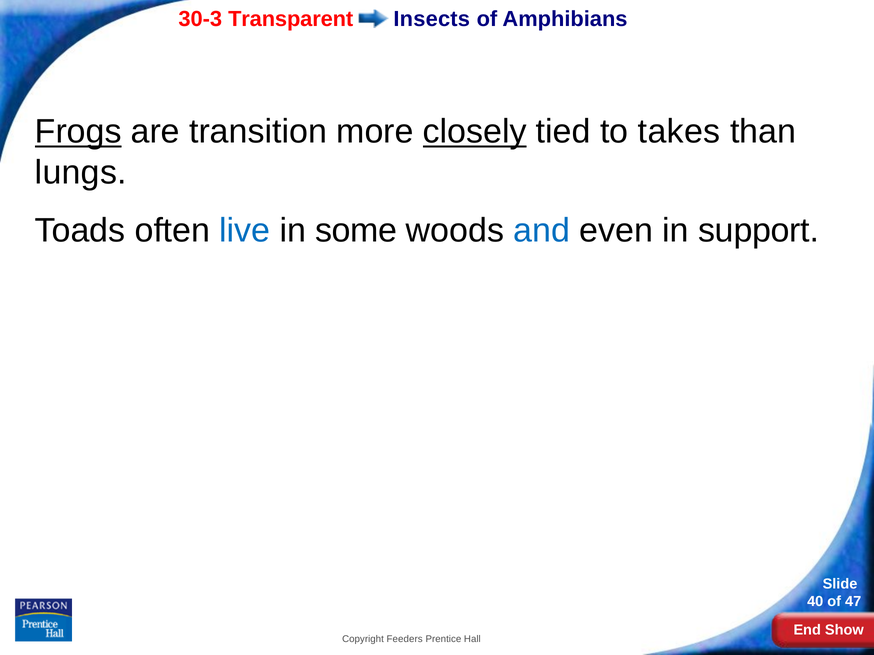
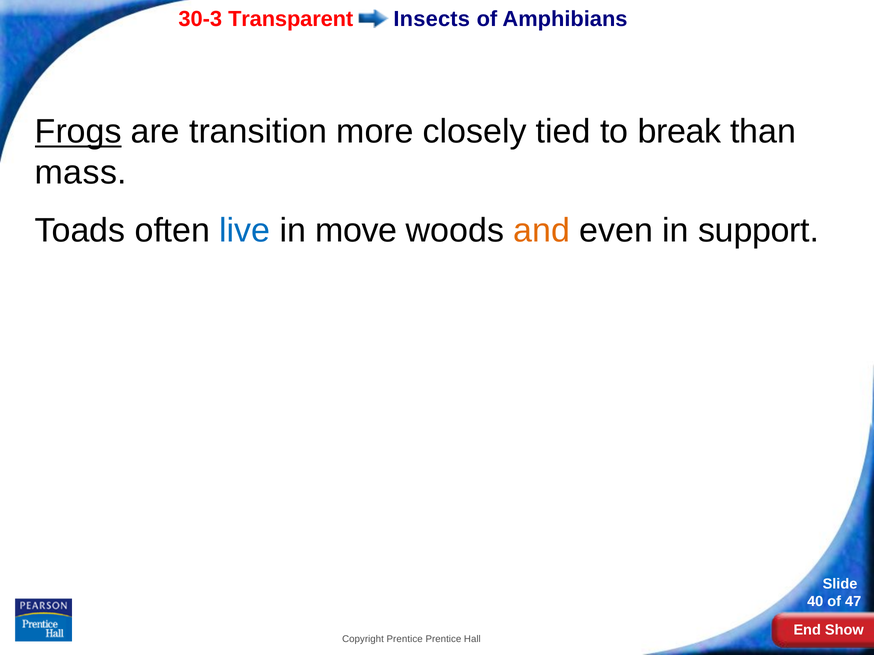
closely underline: present -> none (475, 132)
takes: takes -> break (679, 132)
lungs: lungs -> mass (81, 173)
some: some -> move (356, 230)
and colour: blue -> orange (542, 230)
Copyright Feeders: Feeders -> Prentice (405, 640)
